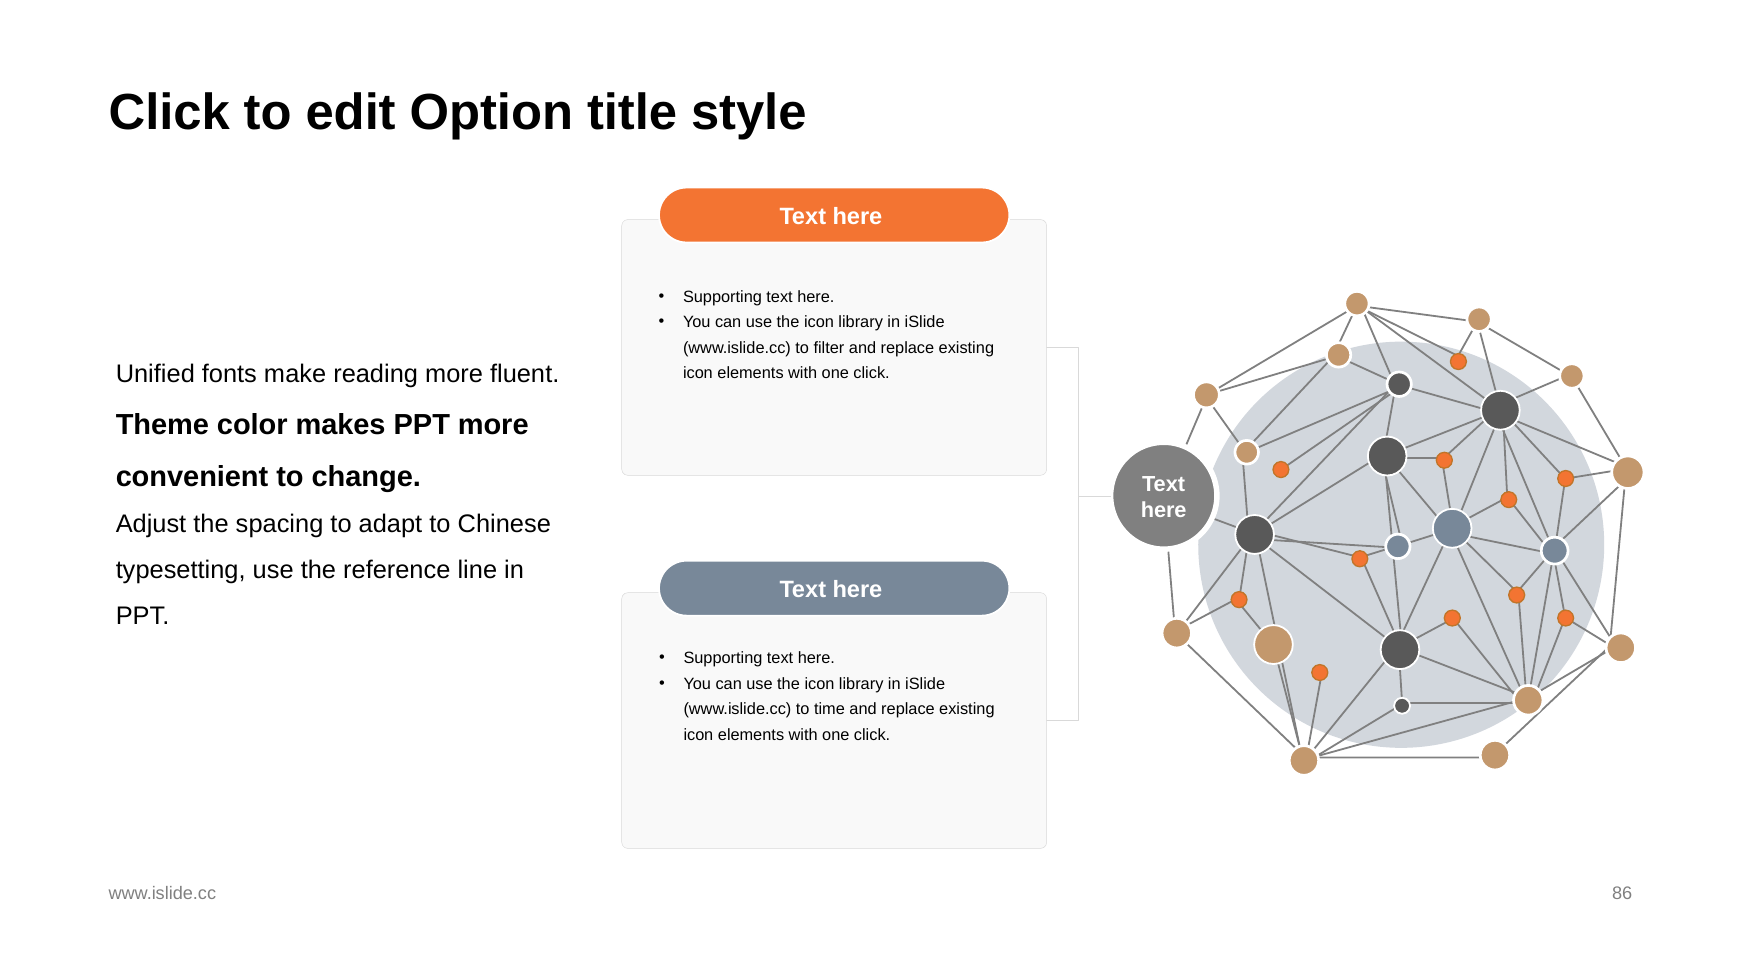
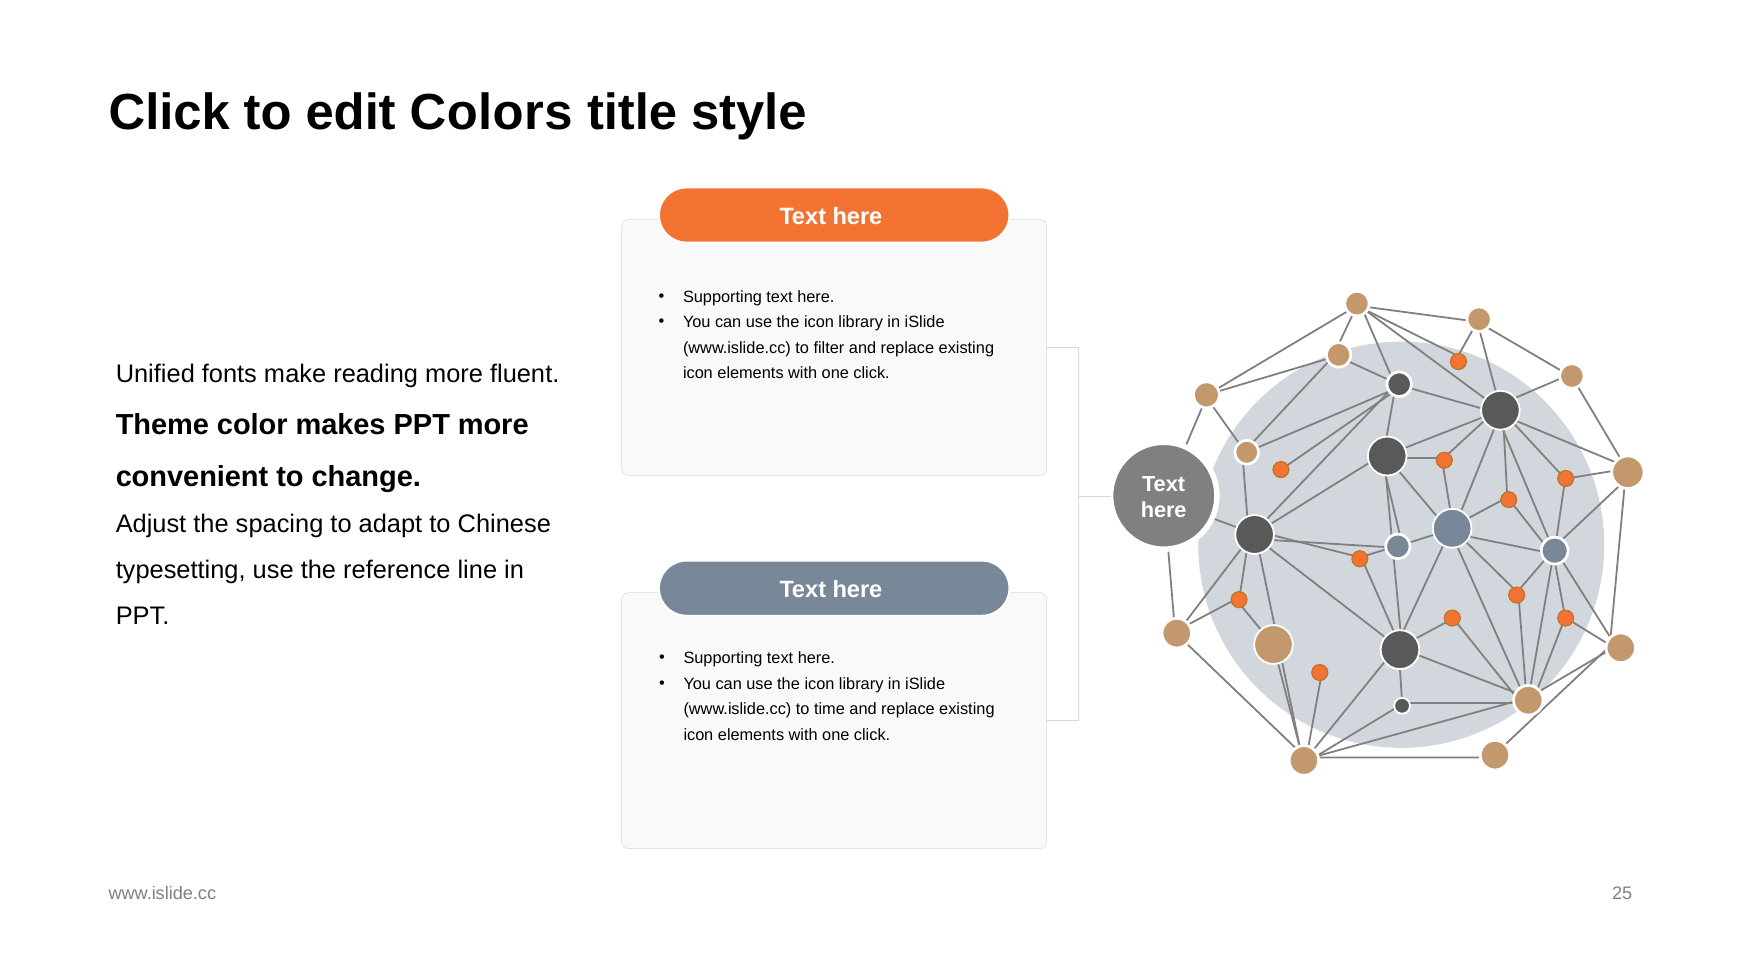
Option: Option -> Colors (491, 113)
86: 86 -> 25 (1622, 894)
